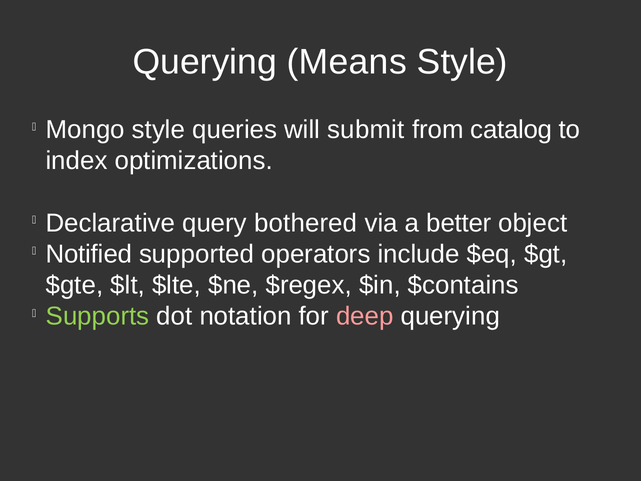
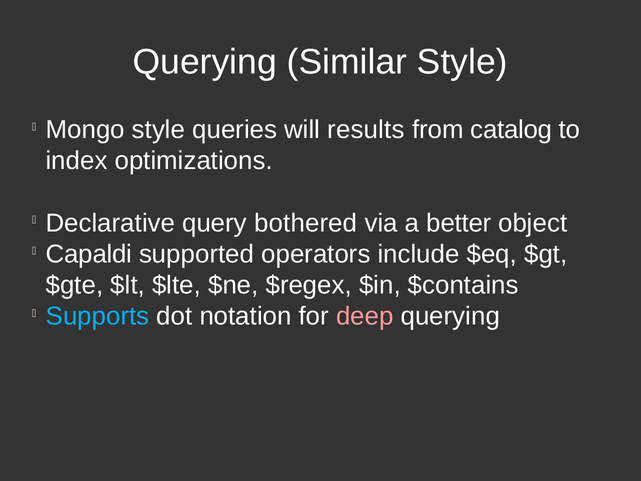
Means: Means -> Similar (347, 62)
submit: submit -> results (366, 130)
Notified: Notified -> Capaldi (89, 254)
Supports colour: light green -> light blue (98, 316)
